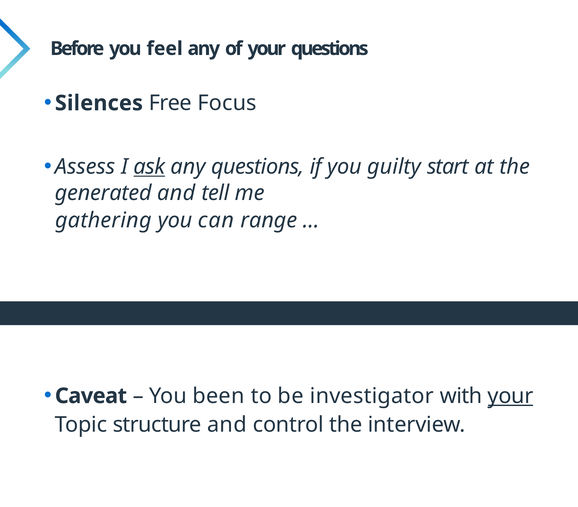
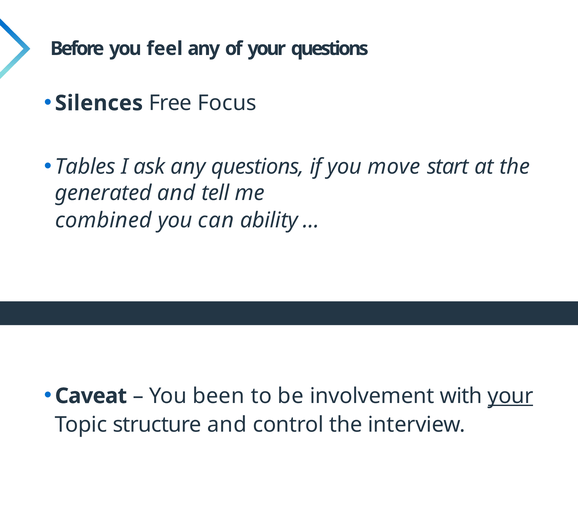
Assess: Assess -> Tables (85, 167)
ask underline: present -> none (149, 167)
guilty: guilty -> move (394, 167)
gathering: gathering -> combined (103, 220)
range: range -> ability (269, 220)
investigator: investigator -> involvement (372, 396)
